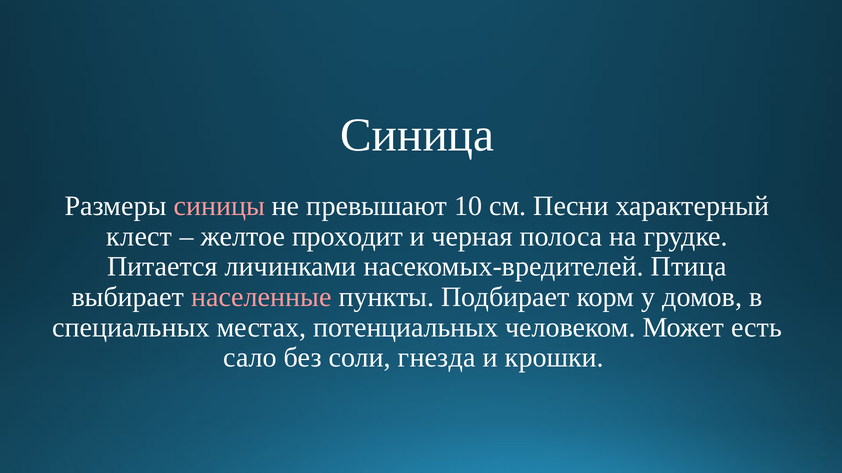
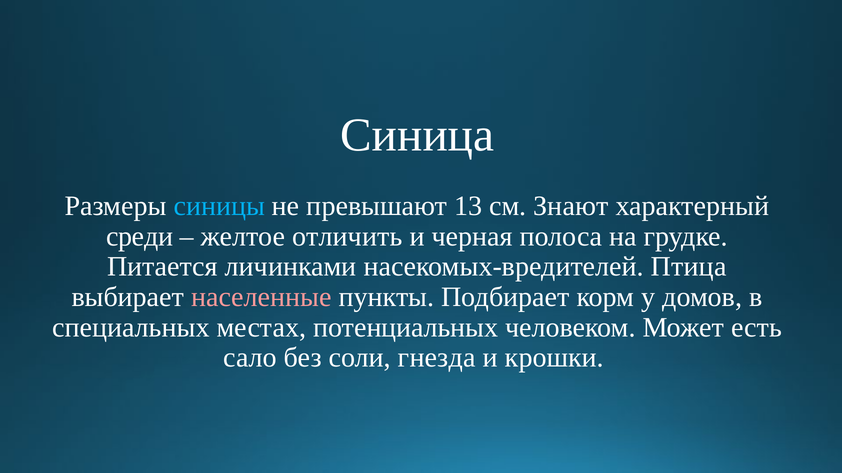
синицы colour: pink -> light blue (219, 206)
10: 10 -> 13 (468, 206)
Песни: Песни -> Знают (571, 206)
клест: клест -> среди (140, 237)
проходит: проходит -> отличить (347, 237)
